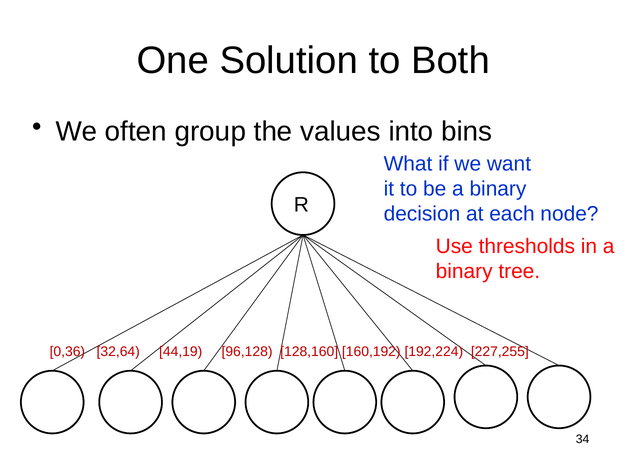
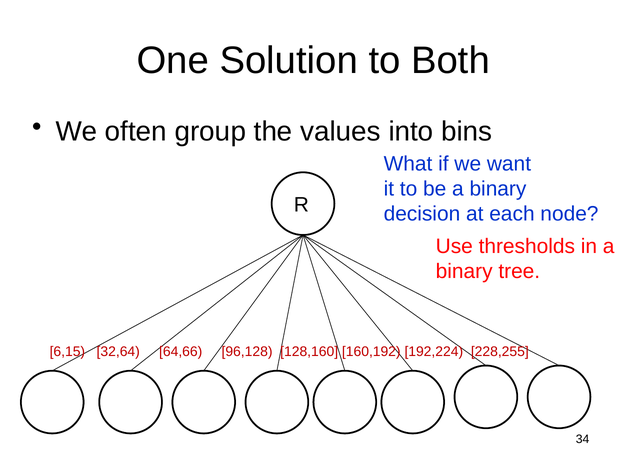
0,36: 0,36 -> 6,15 (67, 352)
44,19: 44,19 -> 64,66 (181, 352)
227,255: 227,255 -> 228,255 (500, 352)
